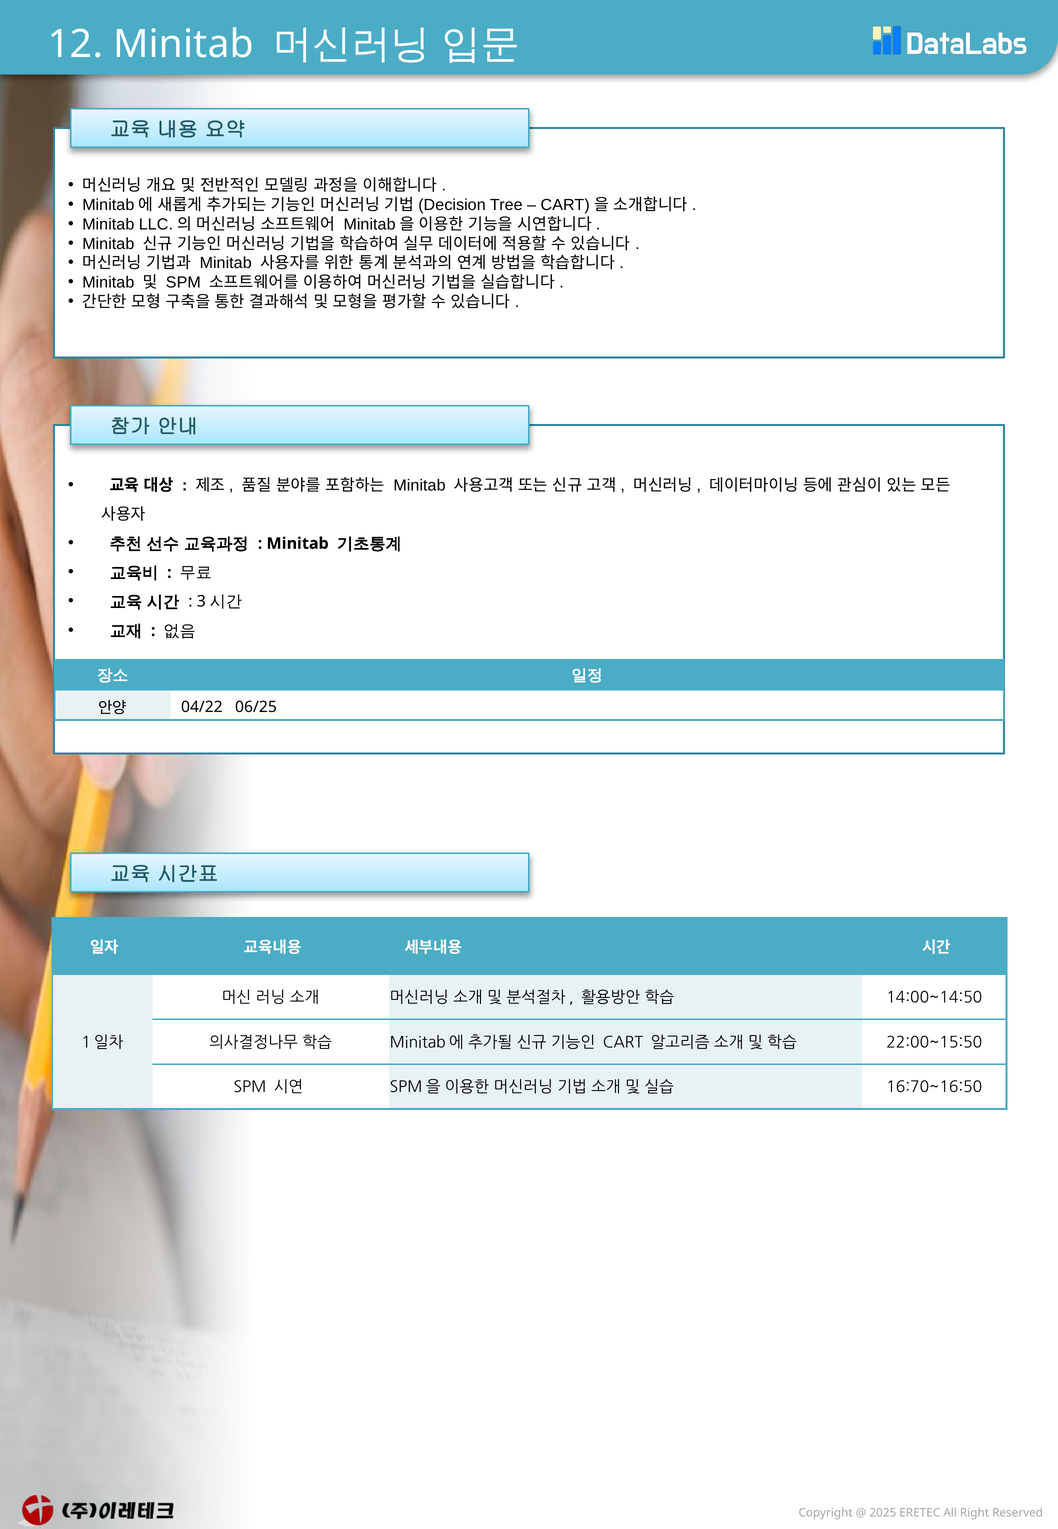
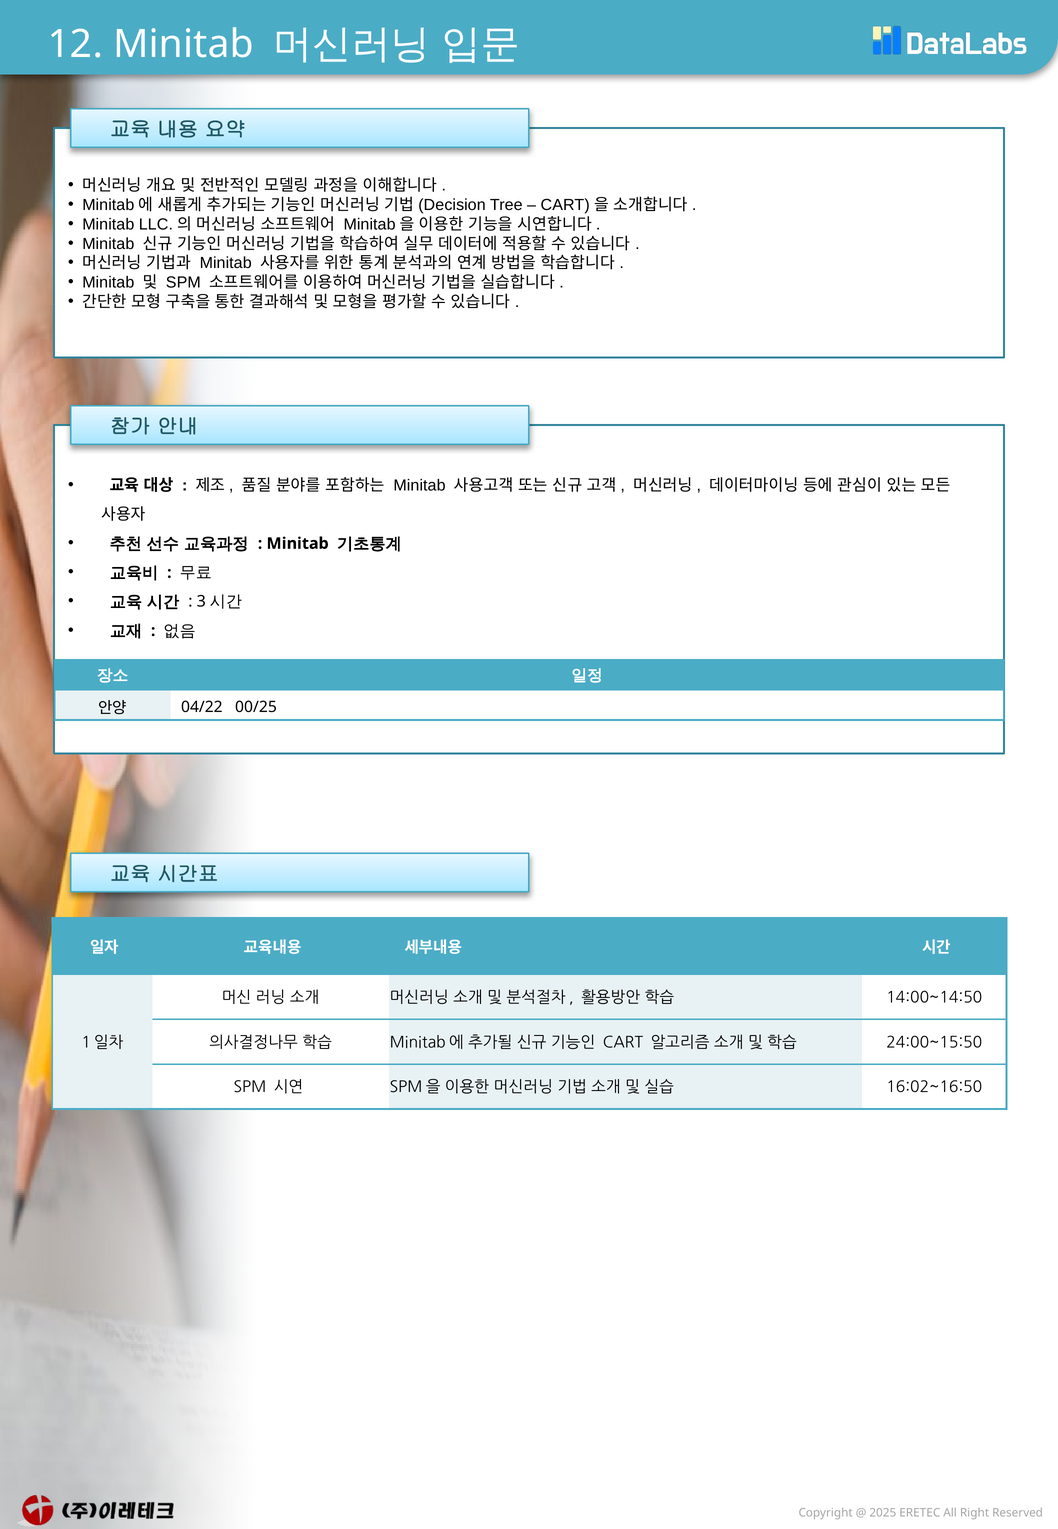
06/25: 06/25 -> 00/25 (256, 706)
22:00~15:50: 22:00~15:50 -> 24:00~15:50 (934, 1042)
16:70~16:50: 16:70~16:50 -> 16:02~16:50 (934, 1087)
